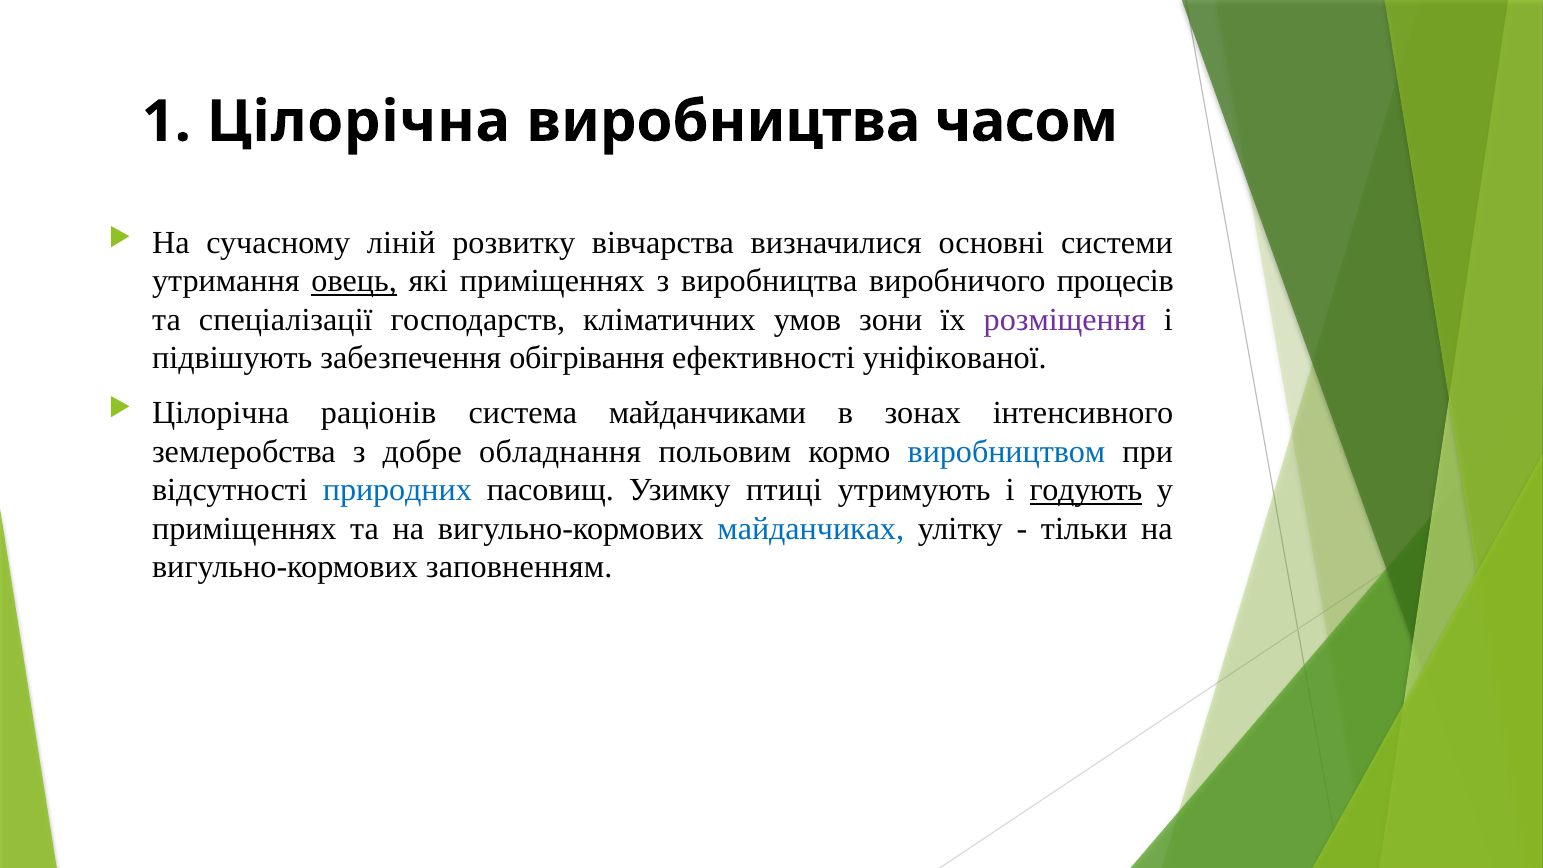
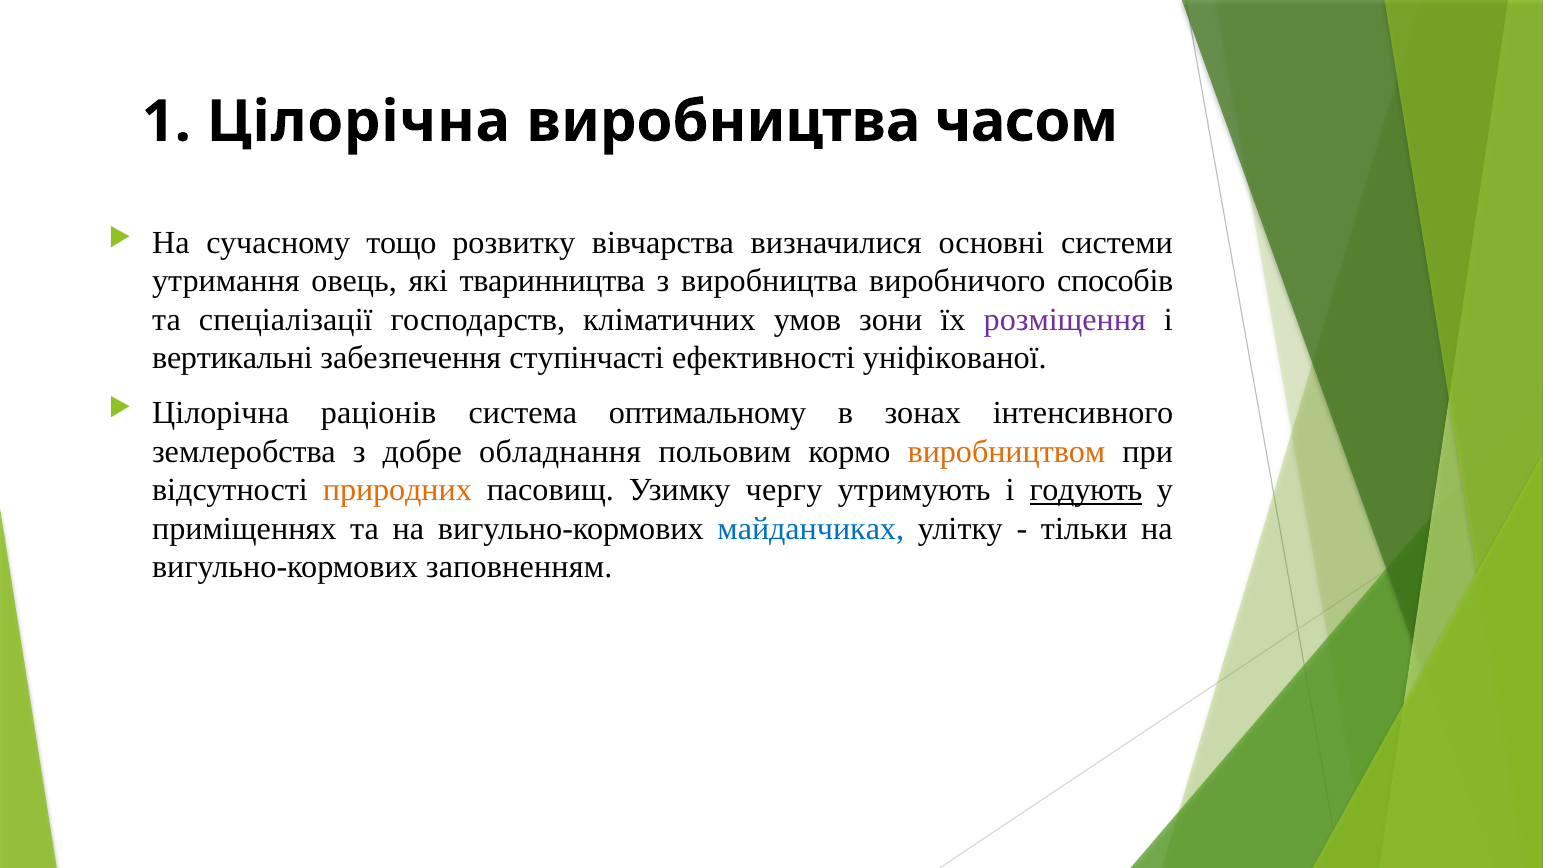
ліній: ліній -> тощо (401, 242)
овець underline: present -> none (354, 281)
які приміщеннях: приміщеннях -> тваринництва (552, 281)
процесів: процесів -> способів (1115, 281)
підвішують: підвішують -> вертикальні (232, 358)
обігрівання: обігрівання -> ступінчасті (587, 358)
майданчиками: майданчиками -> оптимальному (708, 413)
виробництвом colour: blue -> orange (1006, 452)
природних colour: blue -> orange (397, 490)
птиці: птиці -> чергу (784, 490)
